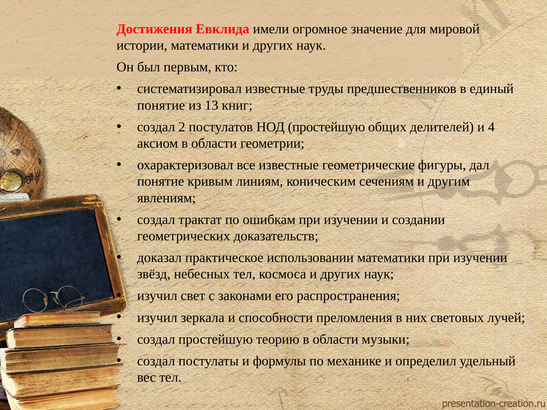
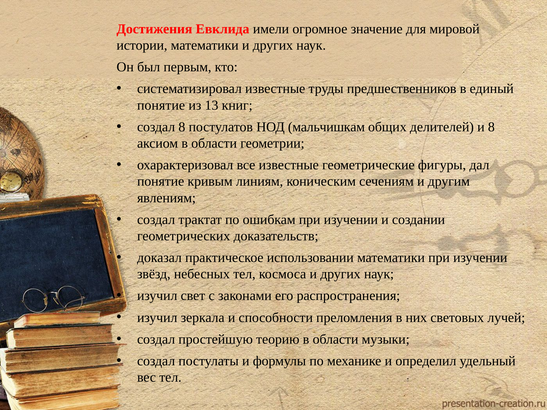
создал 2: 2 -> 8 (182, 127)
НОД простейшую: простейшую -> мальчишкам (326, 127)
и 4: 4 -> 8 (491, 127)
